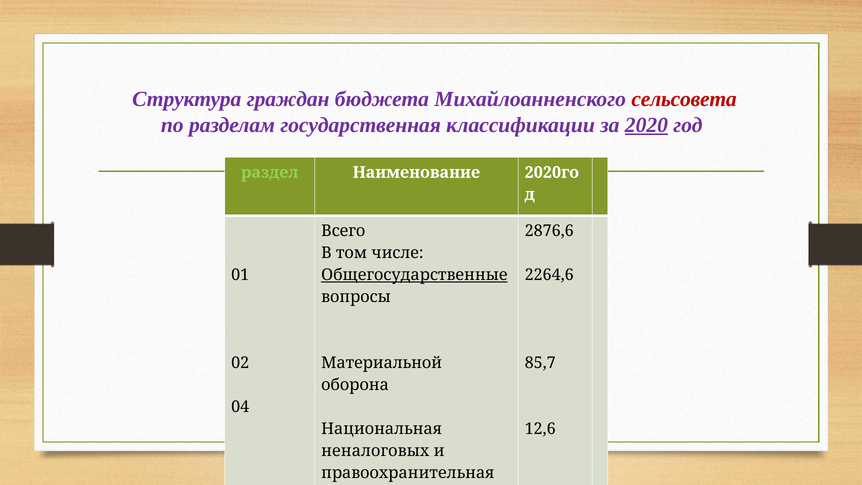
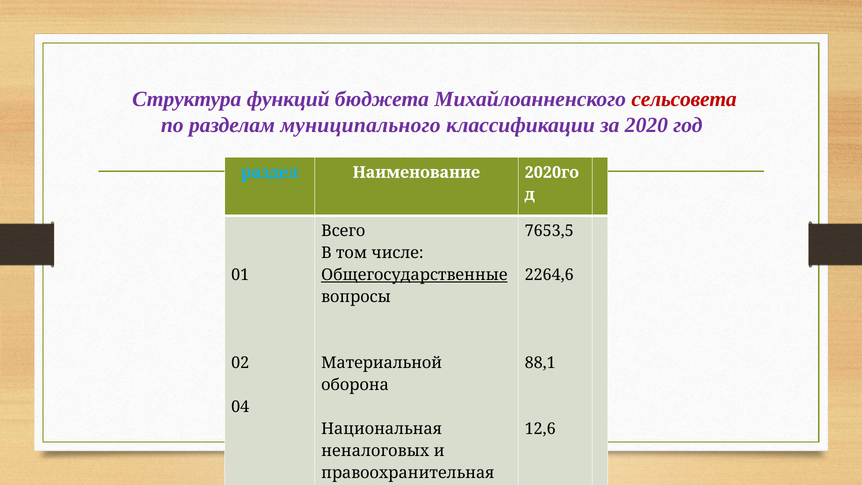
граждан: граждан -> функций (288, 99)
государственная: государственная -> муниципального (360, 125)
2020 underline: present -> none (646, 125)
раздел colour: light green -> light blue (270, 172)
2876,6: 2876,6 -> 7653,5 (549, 231)
85,7: 85,7 -> 88,1 (540, 363)
